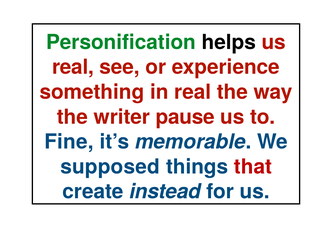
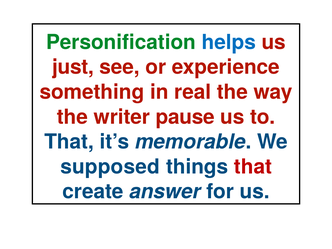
helps colour: black -> blue (229, 42)
real: real -> just (73, 67)
Fine: Fine -> That (69, 142)
instead: instead -> answer (165, 192)
